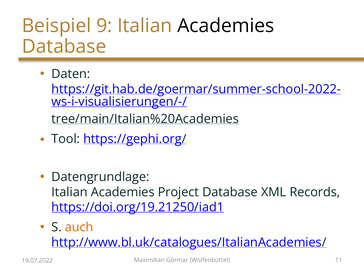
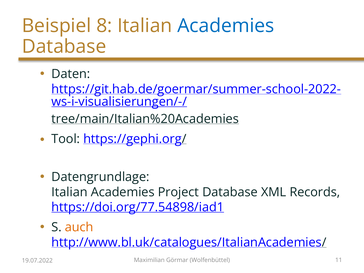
9: 9 -> 8 (104, 26)
Academies colour: black -> blue (226, 26)
https://doi.org/19.21250/iad1: https://doi.org/19.21250/iad1 -> https://doi.org/77.54898/iad1 (138, 207)
